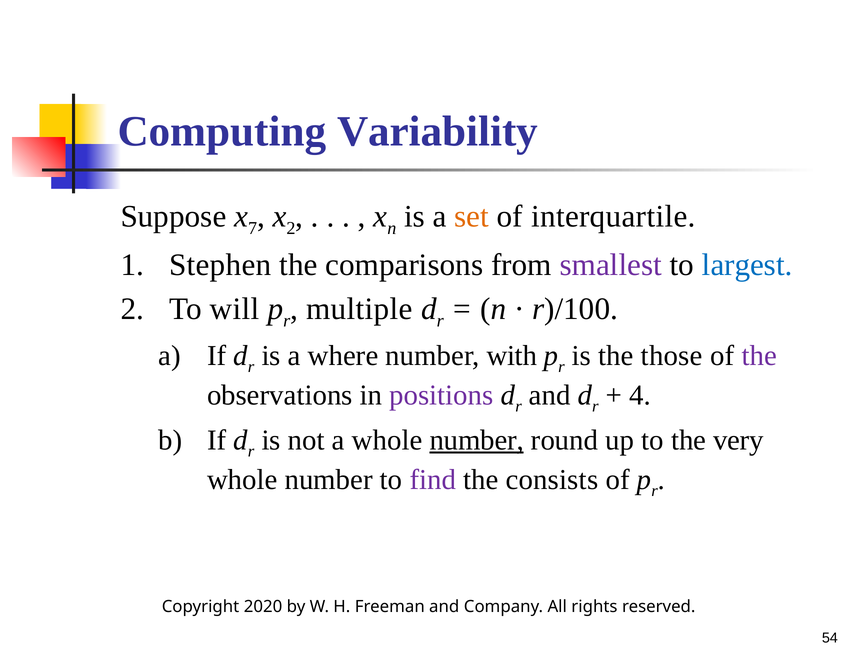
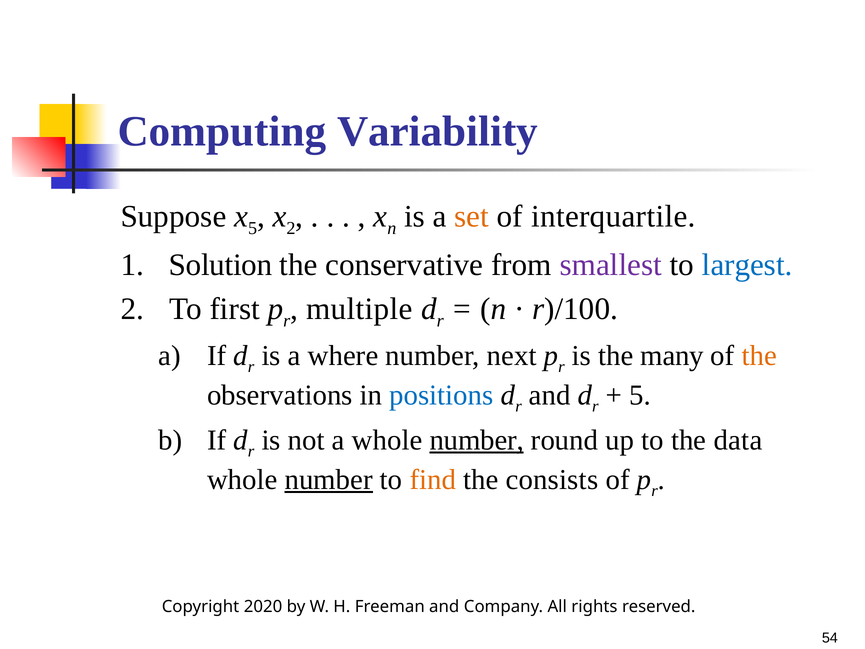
7: 7 -> 5 (253, 228)
Stephen: Stephen -> Solution (220, 265)
comparisons: comparisons -> conservative (404, 265)
will: will -> first (235, 309)
with: with -> next (512, 355)
those: those -> many (672, 355)
the colour: purple -> orange (759, 355)
positions colour: purple -> blue (441, 395)
4: 4 -> 5 (640, 395)
very: very -> data (738, 440)
number underline: none -> present (329, 479)
find colour: purple -> orange (433, 479)
